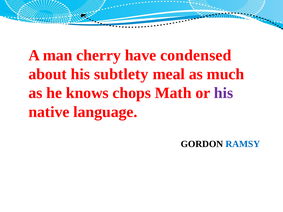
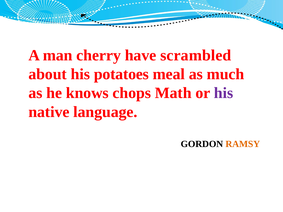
condensed: condensed -> scrambled (196, 55)
subtlety: subtlety -> potatoes (121, 74)
RAMSY colour: blue -> orange (243, 144)
